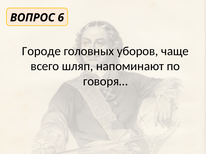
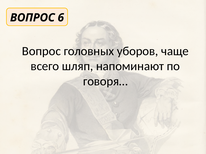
Городе: Городе -> Вопрос (41, 51)
